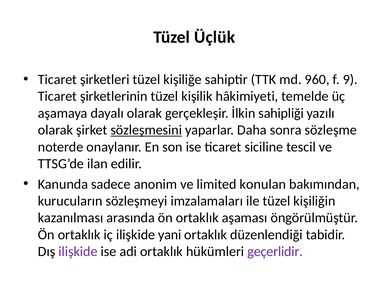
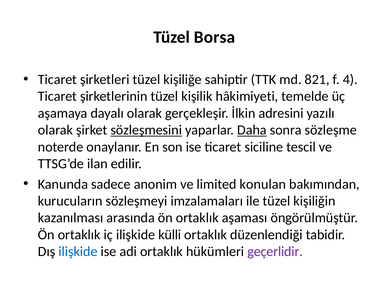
Üçlük: Üçlük -> Borsa (215, 37)
960: 960 -> 821 (317, 79)
9: 9 -> 4 (350, 79)
sahipliği: sahipliği -> adresini (281, 113)
Daha underline: none -> present (252, 130)
yani: yani -> külli (170, 235)
ilişkide colour: purple -> blue (78, 251)
